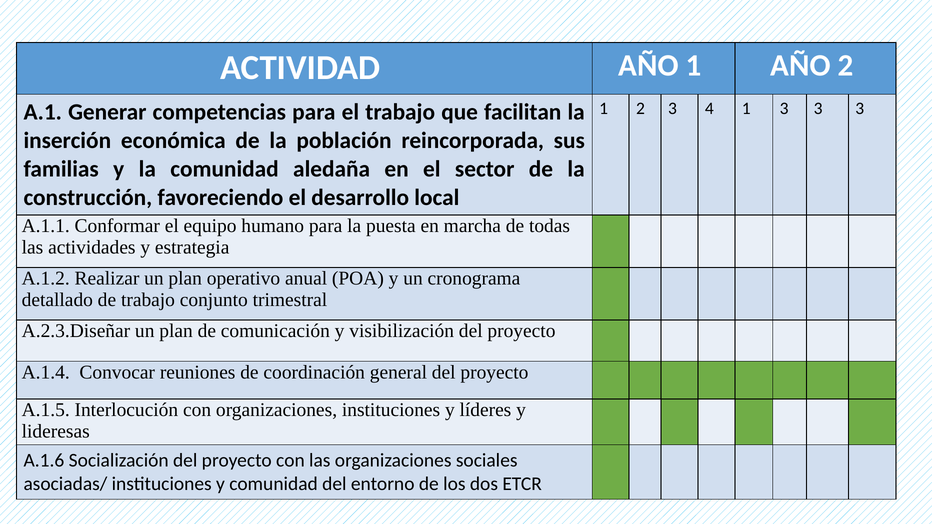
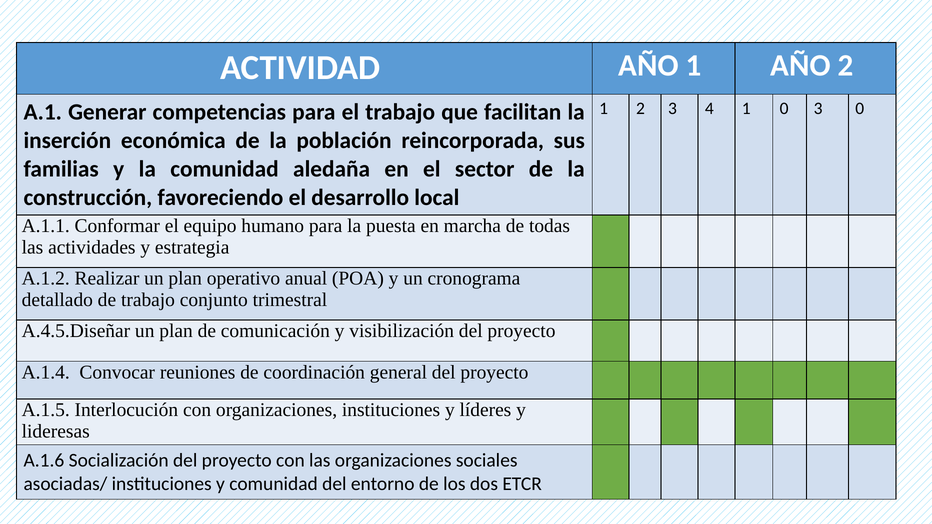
1 3: 3 -> 0 (784, 109)
3: 3 -> 0 (860, 109)
A.2.3.Diseñar: A.2.3.Diseñar -> A.4.5.Diseñar (76, 331)
